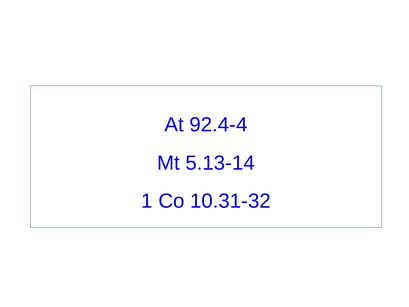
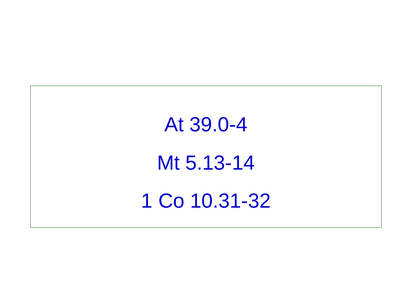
92.4-4: 92.4-4 -> 39.0-4 (219, 125)
